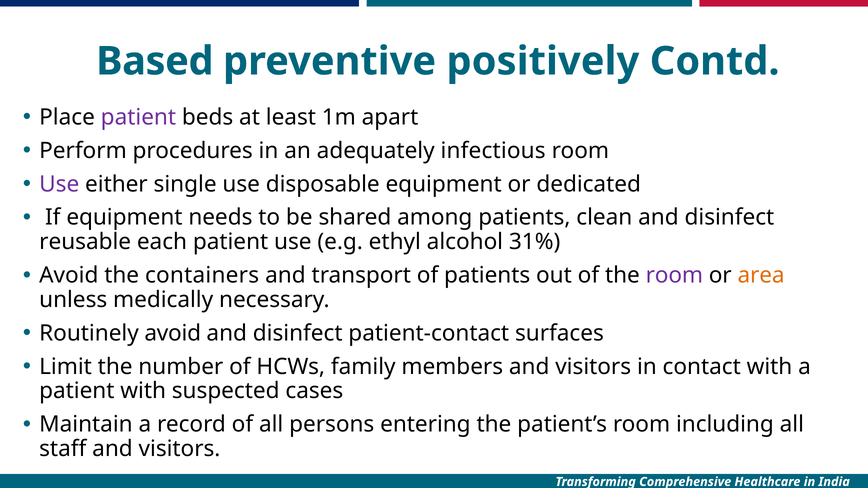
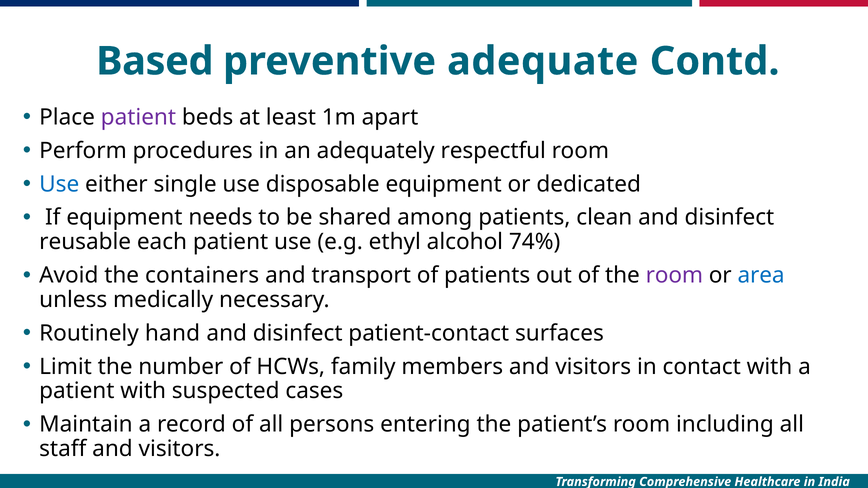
positively: positively -> adequate (543, 61)
infectious: infectious -> respectful (493, 151)
Use colour: purple -> blue (59, 184)
31%: 31% -> 74% (535, 242)
area colour: orange -> blue (761, 275)
Routinely avoid: avoid -> hand (173, 333)
